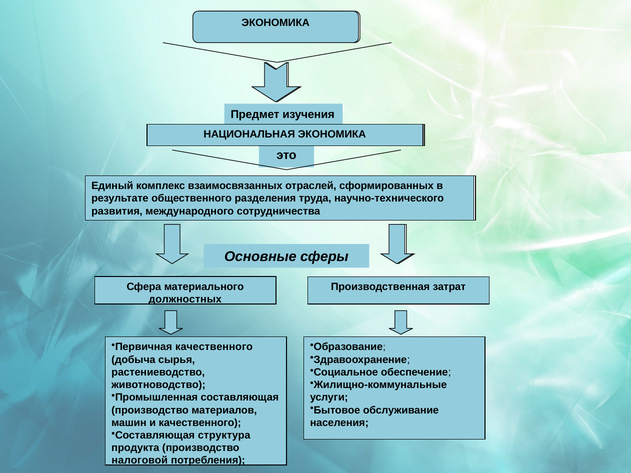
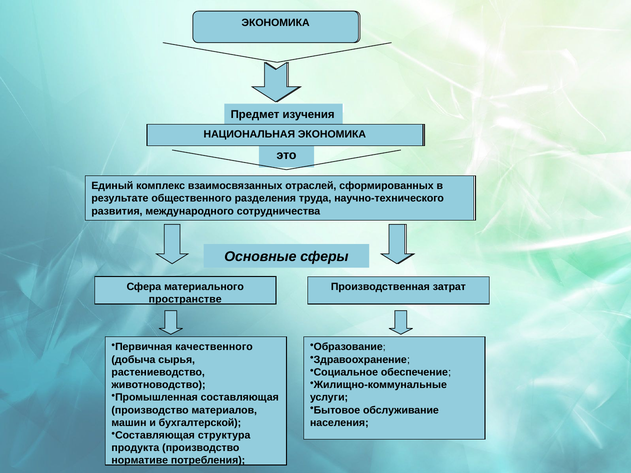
должностных: должностных -> пространстве (185, 300)
и качественного: качественного -> бухгалтерской (200, 423)
налоговой: налоговой -> нормативе (140, 461)
